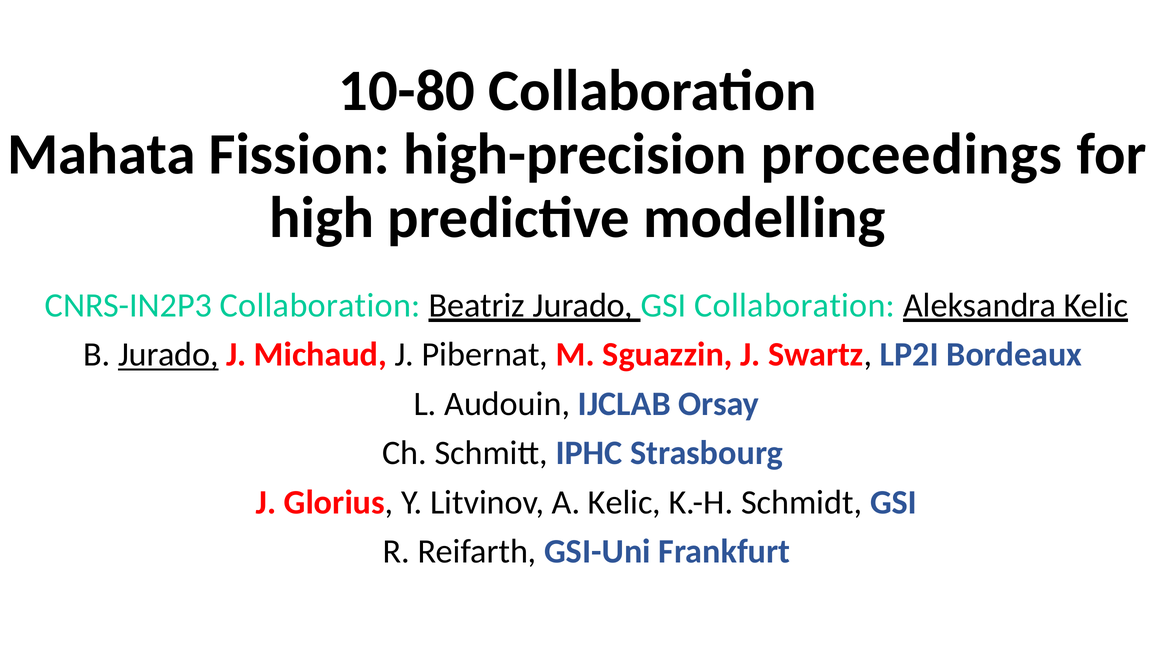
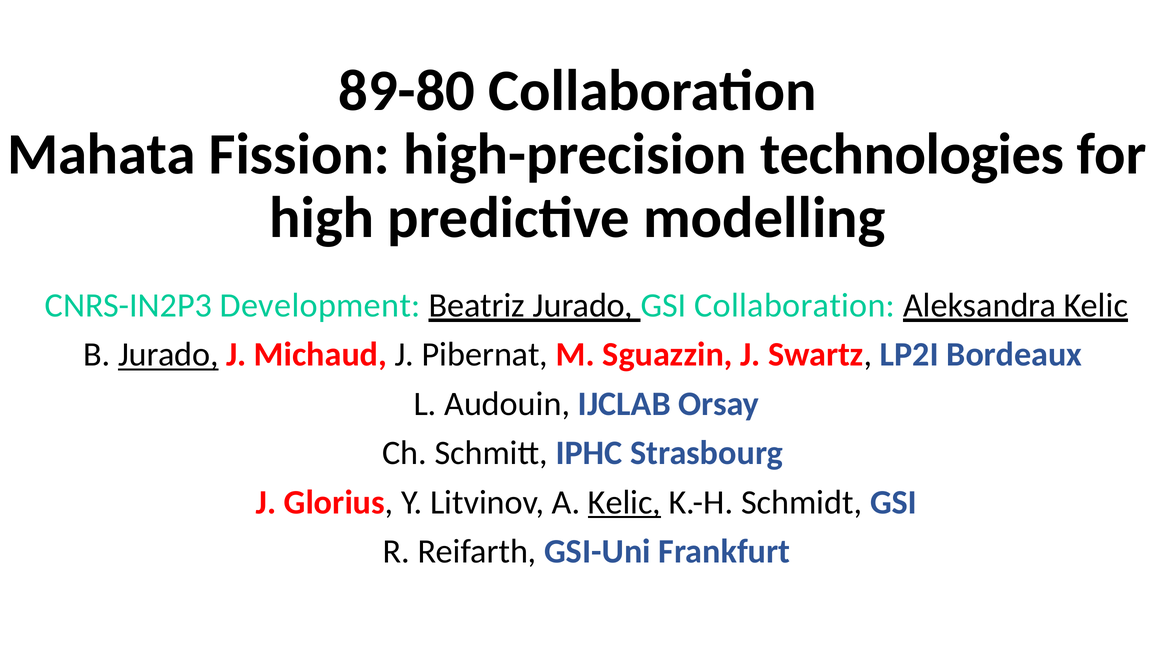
10-80: 10-80 -> 89-80 (407, 91)
proceedings: proceedings -> technologies (912, 154)
CNRS-IN2P3 Collaboration: Collaboration -> Development (320, 305)
Kelic underline: none -> present (624, 502)
